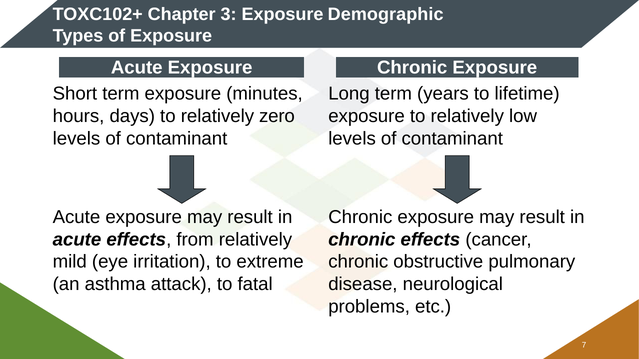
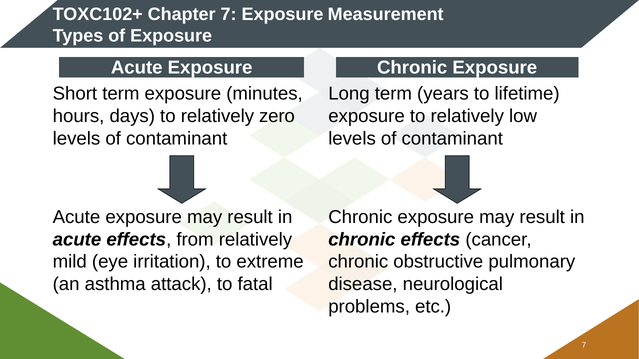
Chapter 3: 3 -> 7 (229, 14)
Demographic: Demographic -> Measurement (386, 14)
